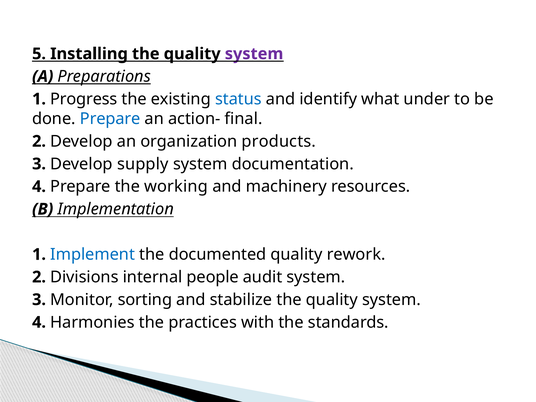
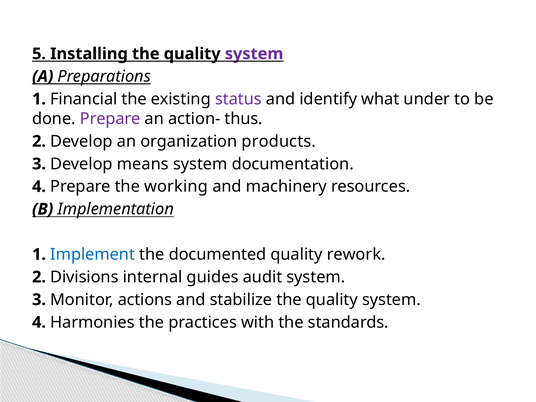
Progress: Progress -> Financial (84, 99)
status colour: blue -> purple (238, 99)
Prepare colour: blue -> purple (110, 119)
final: final -> thus (244, 119)
supply: supply -> means (143, 164)
people: people -> guides (213, 277)
sorting: sorting -> actions (145, 300)
